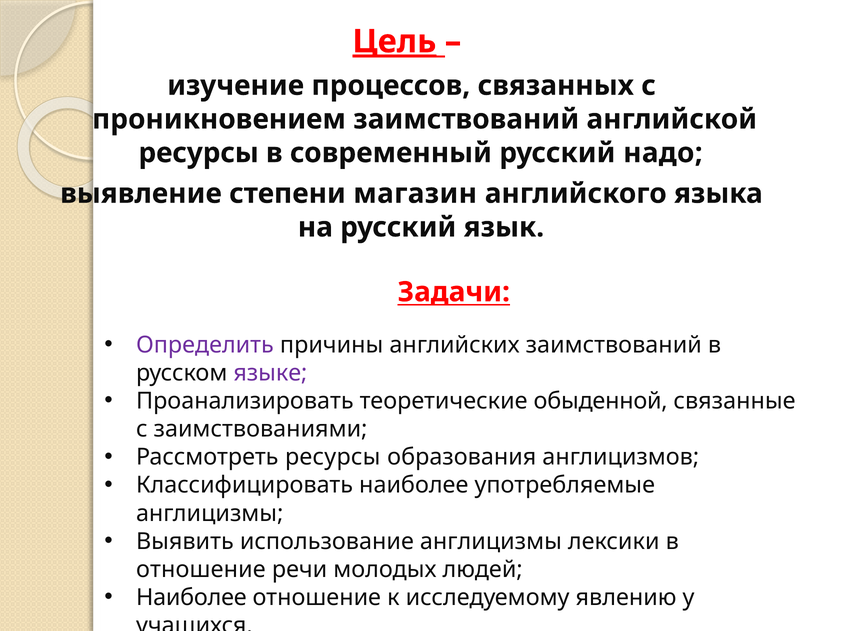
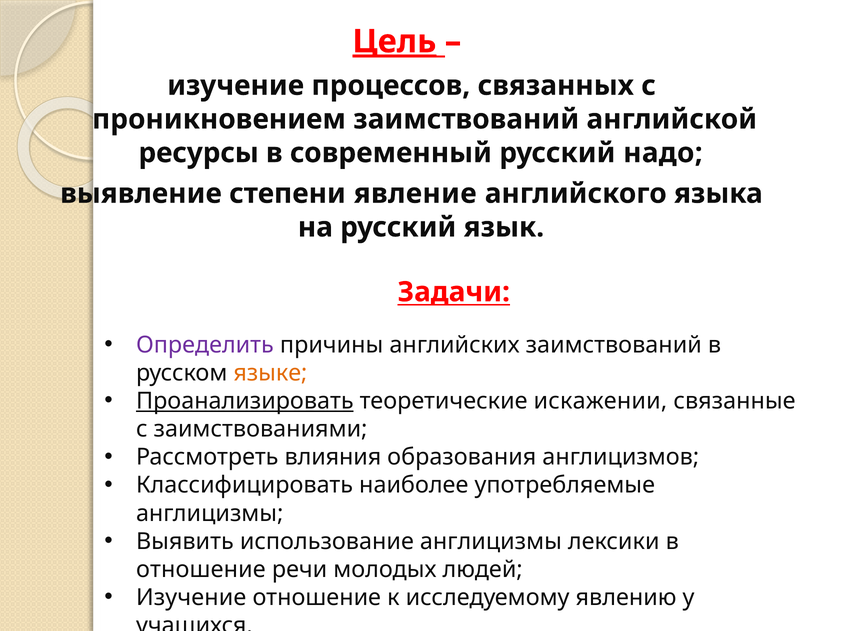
магазин: магазин -> явление (415, 194)
языке colour: purple -> orange (270, 373)
Проанализировать underline: none -> present (245, 401)
обыденной: обыденной -> искажении (600, 401)
Рассмотреть ресурсы: ресурсы -> влияния (333, 457)
Наиболее: Наиболее -> Изучение (191, 597)
